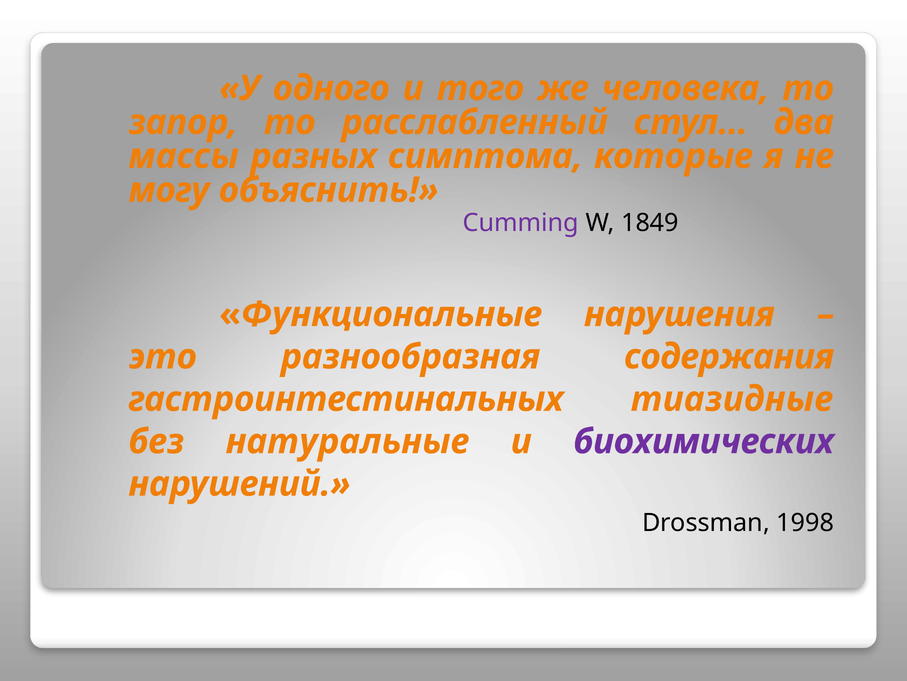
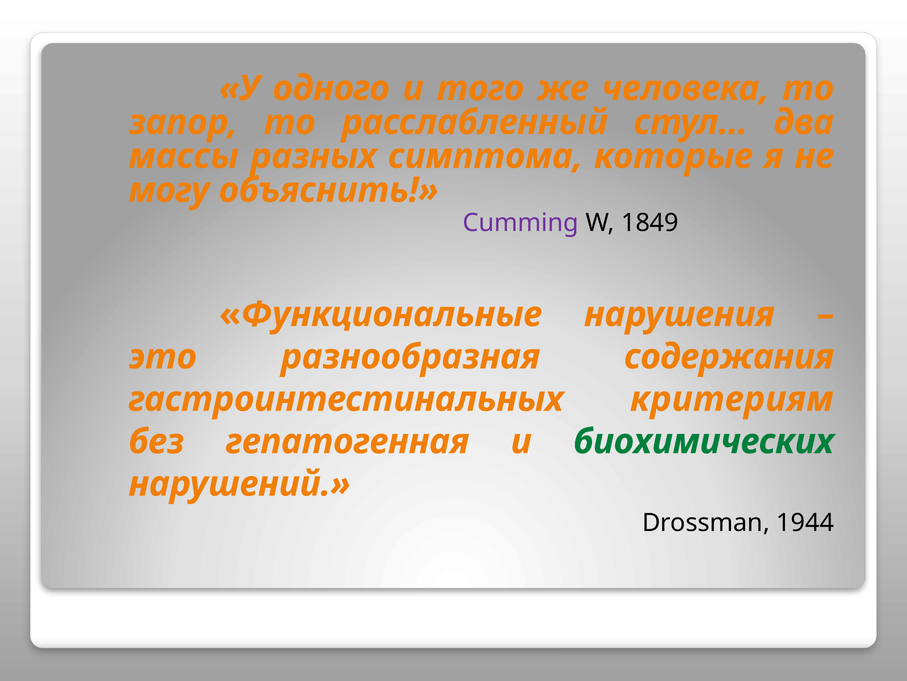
тиазидные: тиазидные -> критериям (732, 399)
натуральные: натуральные -> гепатогенная (348, 441)
биохимических colour: purple -> green (704, 441)
1998: 1998 -> 1944 (805, 522)
